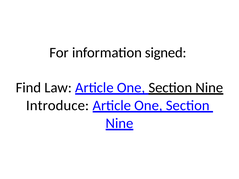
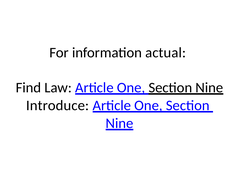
signed: signed -> actual (166, 53)
